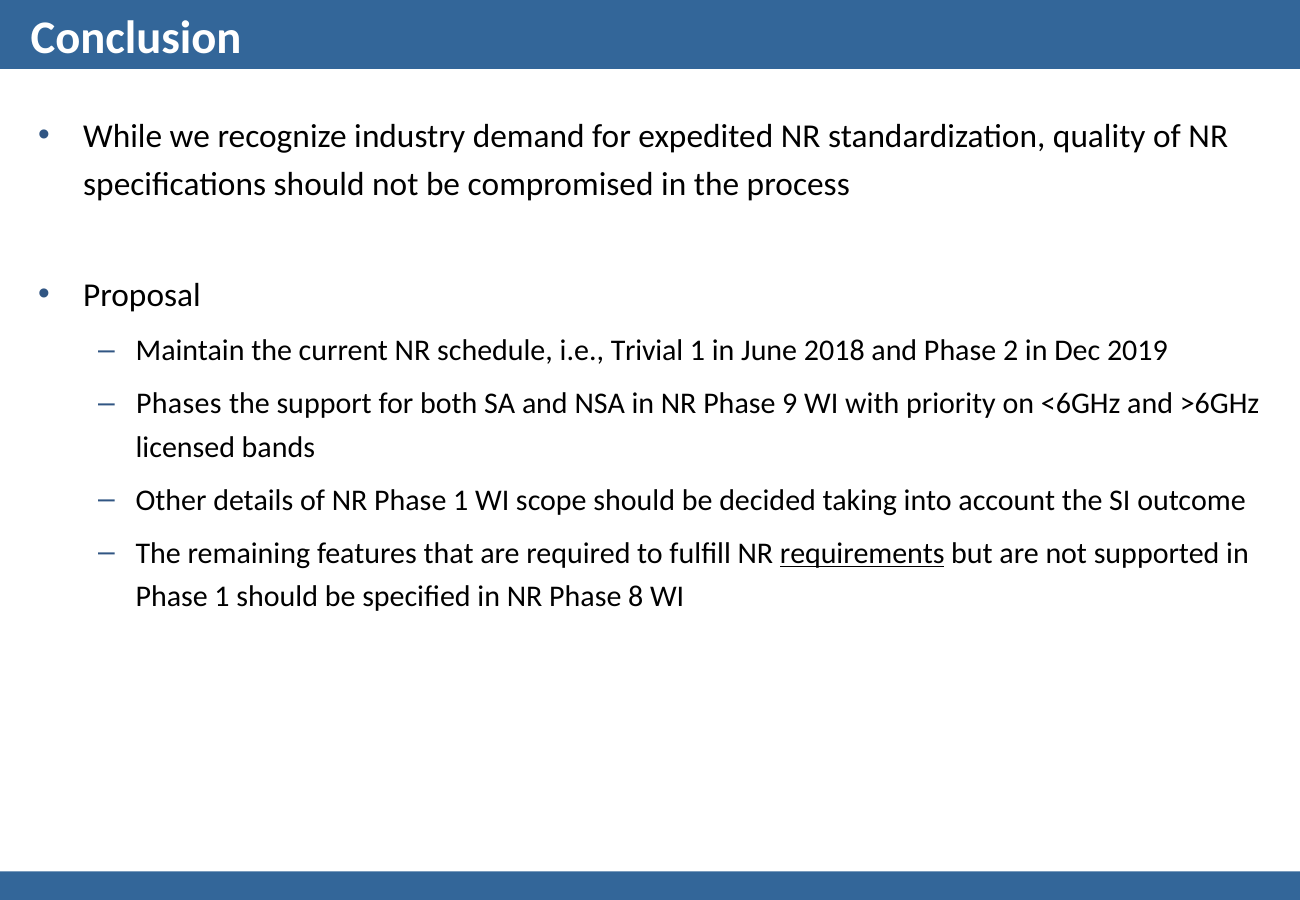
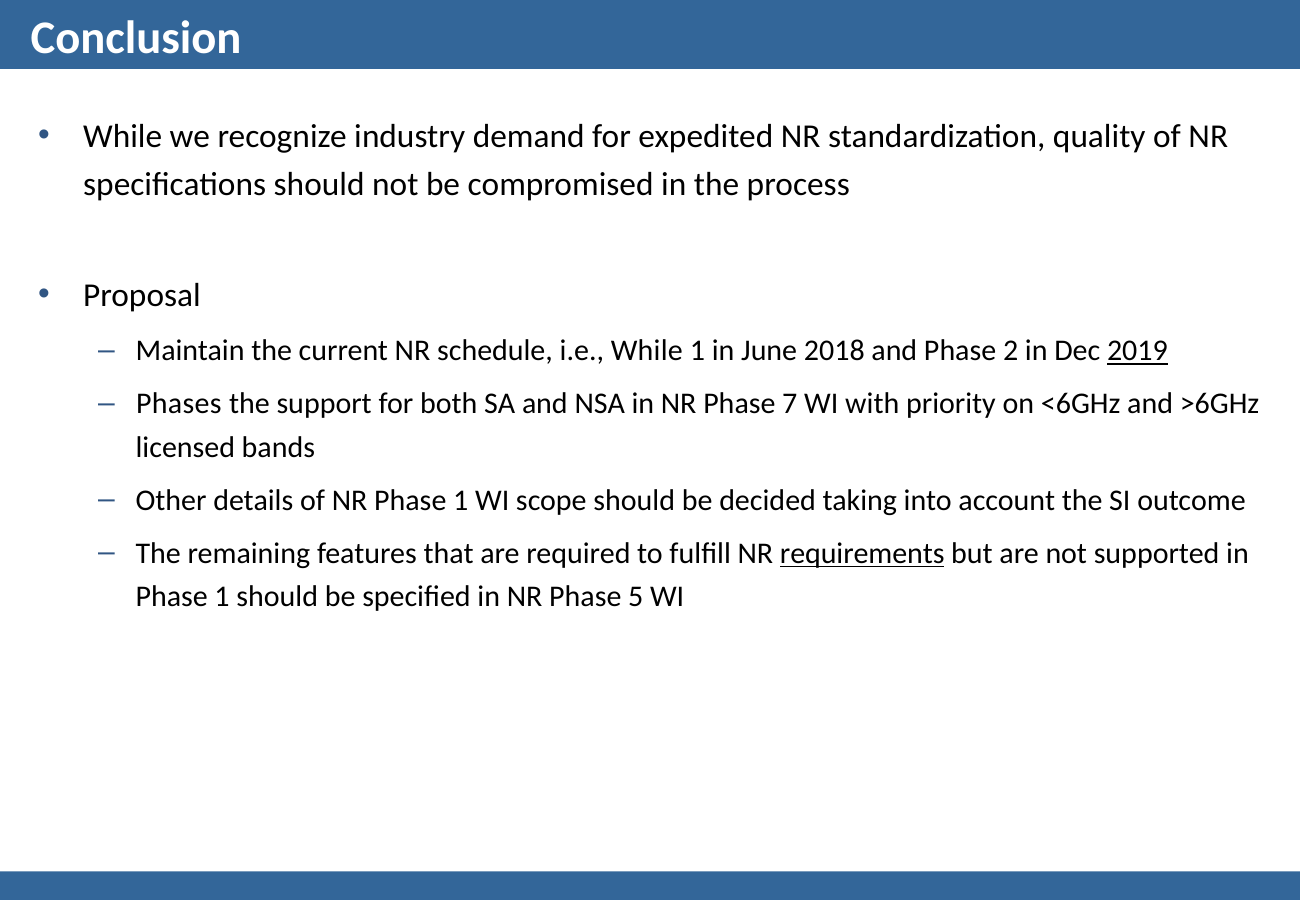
i.e Trivial: Trivial -> While (647, 351)
2019 underline: none -> present (1137, 351)
9: 9 -> 7 (790, 404)
8: 8 -> 5 (636, 597)
